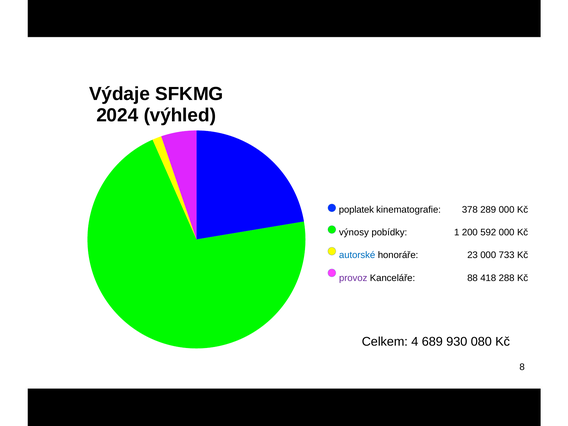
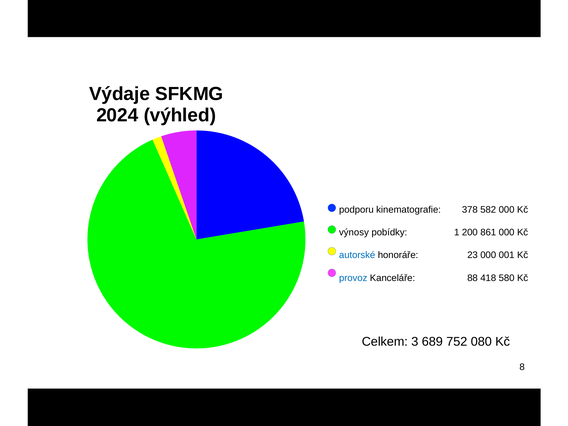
poplatek: poplatek -> podporu (356, 210)
289: 289 -> 582 (488, 210)
592: 592 -> 861 (488, 232)
733: 733 -> 001 (507, 255)
provoz colour: purple -> blue (353, 278)
288: 288 -> 580 (507, 278)
4: 4 -> 3 (415, 342)
930: 930 -> 752 (457, 342)
